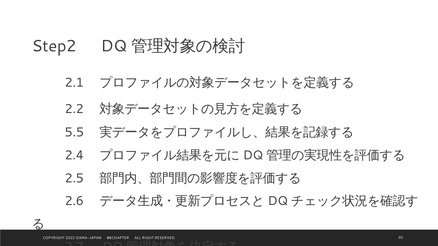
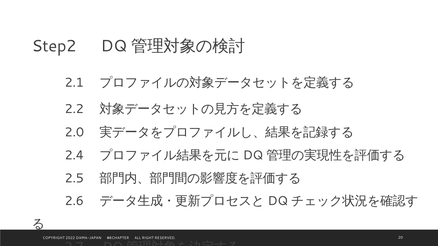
5.5: 5.5 -> 2.0 (74, 132)
